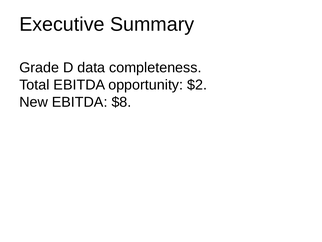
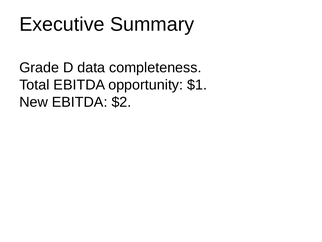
$2: $2 -> $1 (197, 85)
$8: $8 -> $2 (121, 102)
